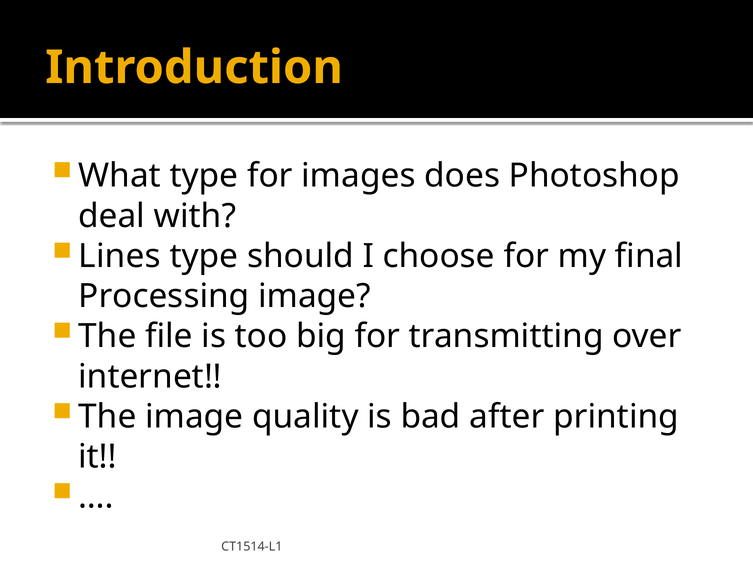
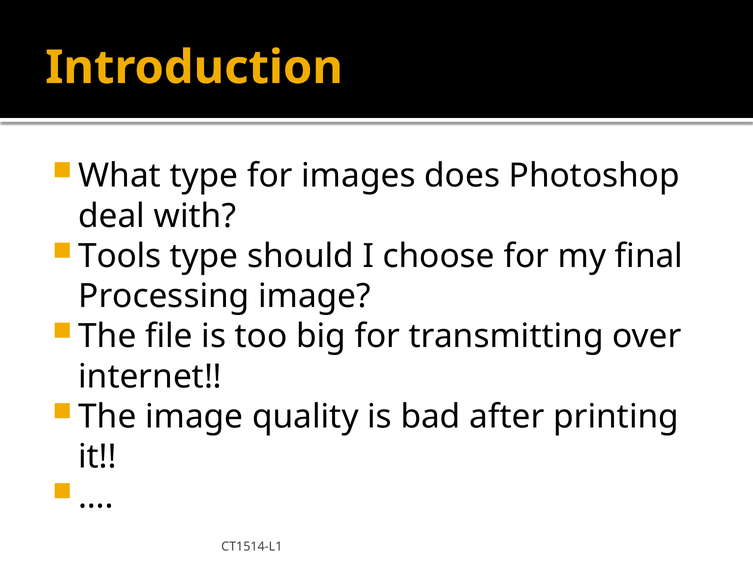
Lines: Lines -> Tools (120, 256)
